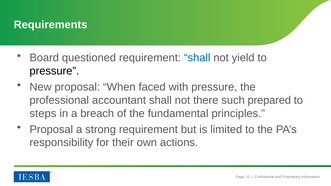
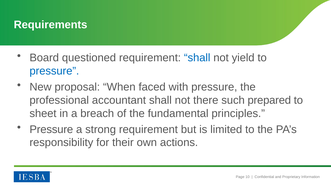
pressure colour: black -> blue (54, 71)
steps: steps -> sheet (43, 113)
Proposal: Proposal -> Pressure (51, 130)
